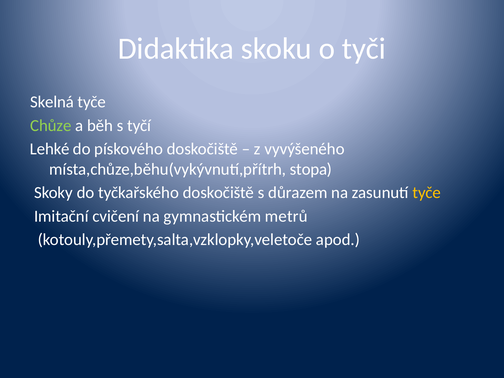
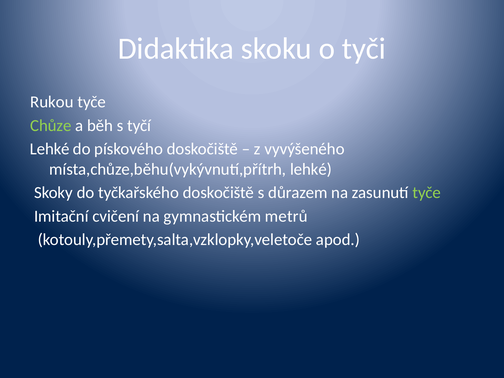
Skelná: Skelná -> Rukou (52, 102)
místa,chůze,běhu(vykývnutí,přítrh stopa: stopa -> lehké (311, 169)
tyče colour: yellow -> light green (427, 193)
